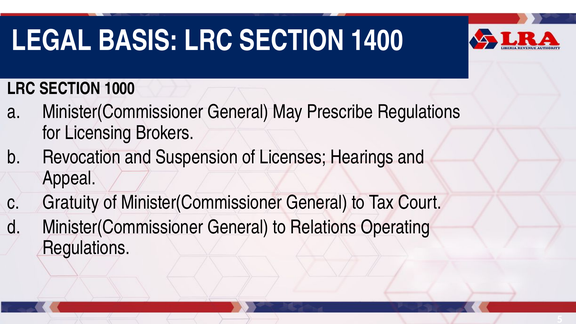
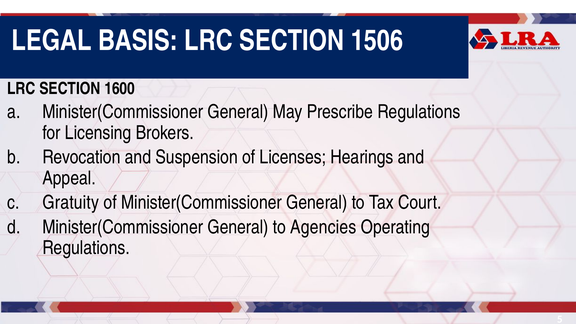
1400: 1400 -> 1506 (377, 41)
1000: 1000 -> 1600 (120, 89)
Relations: Relations -> Agencies (323, 227)
